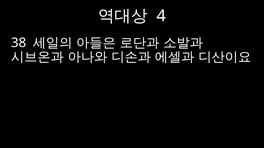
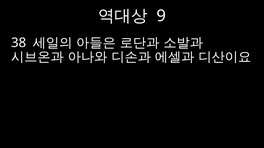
4: 4 -> 9 (161, 16)
